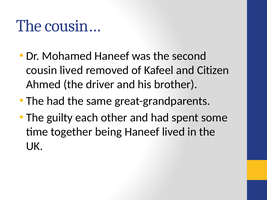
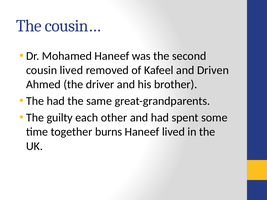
Citizen: Citizen -> Driven (213, 70)
being: being -> burns (109, 132)
